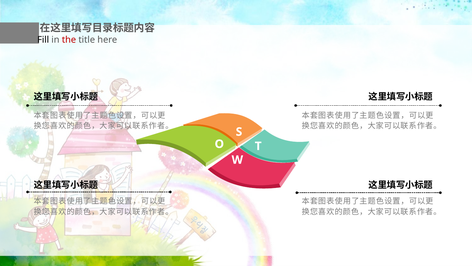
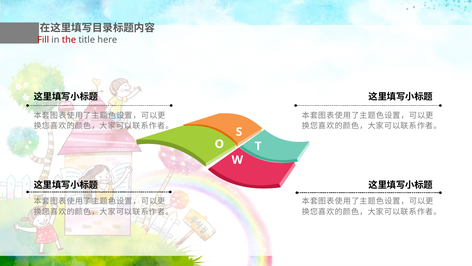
Fill colour: black -> red (43, 40)
